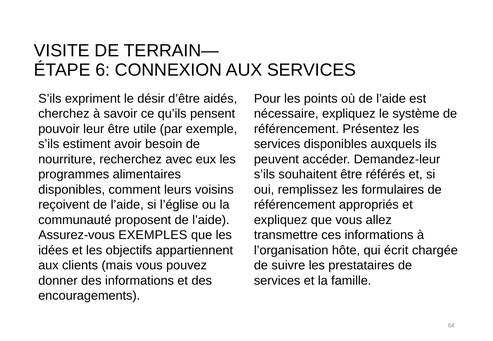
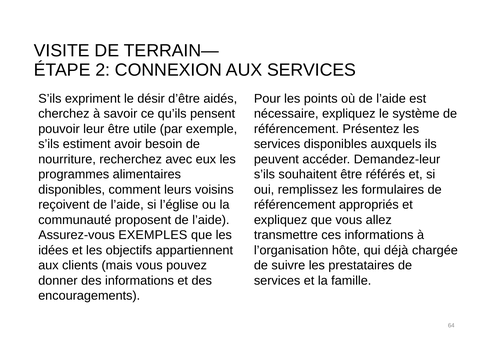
6: 6 -> 2 (103, 70)
écrit: écrit -> déjà (396, 250)
